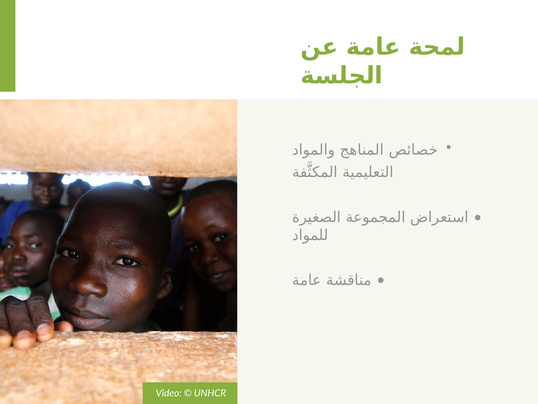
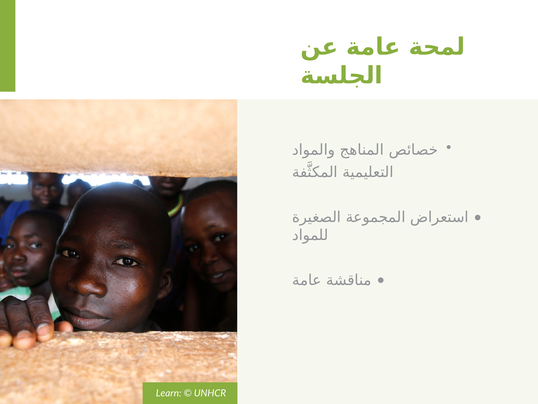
Video: Video -> Learn (169, 393)
